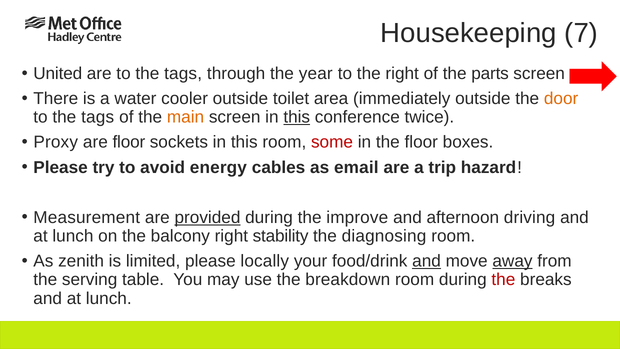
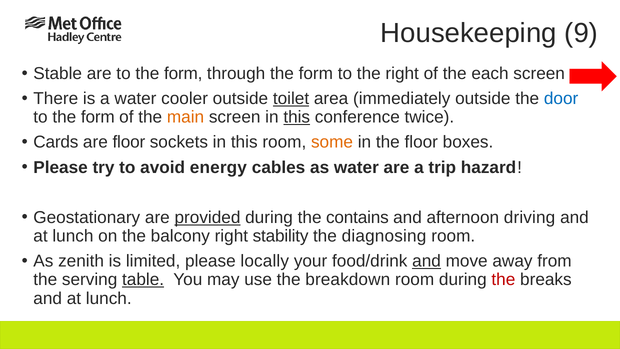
7: 7 -> 9 (581, 33)
United: United -> Stable (58, 74)
are to the tags: tags -> form (183, 74)
through the year: year -> form (316, 74)
parts: parts -> each (490, 74)
toilet underline: none -> present (291, 99)
door colour: orange -> blue (561, 99)
tags: tags -> form (98, 117)
Proxy: Proxy -> Cards (56, 142)
some colour: red -> orange (332, 142)
as email: email -> water (356, 167)
Measurement: Measurement -> Geostationary (87, 217)
improve: improve -> contains (357, 217)
away underline: present -> none (512, 261)
table underline: none -> present (143, 280)
